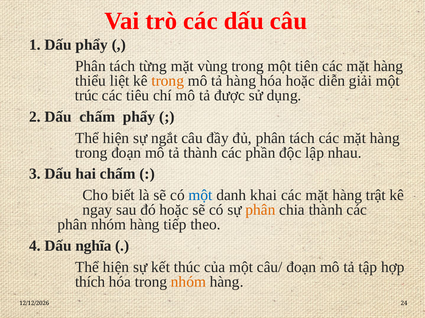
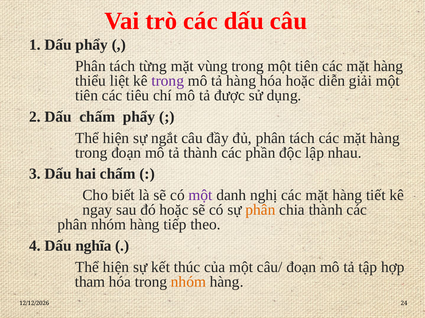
trong colour: orange -> purple (168, 81)
trúc: trúc -> tiên (87, 96)
một colour: blue -> purple (201, 196)
khai: khai -> nghị (264, 196)
trật: trật -> tiết (376, 196)
thích: thích -> tham (90, 283)
